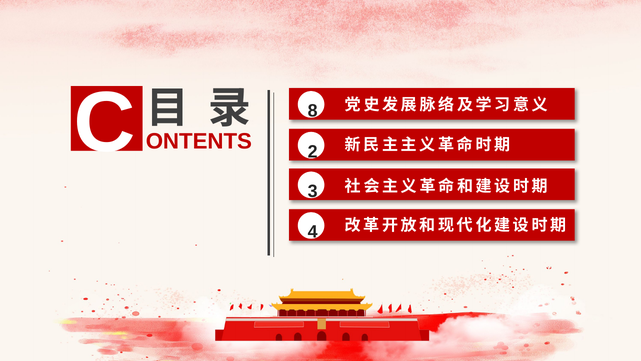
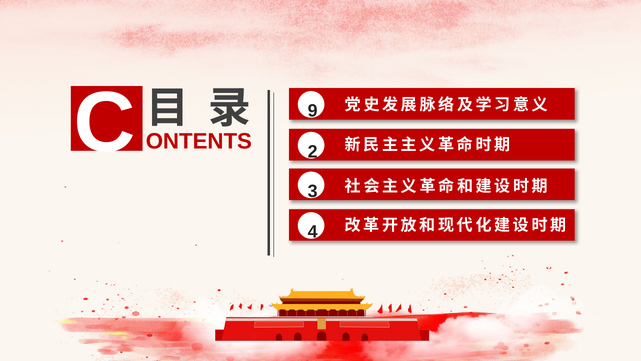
8: 8 -> 9 (313, 111)
